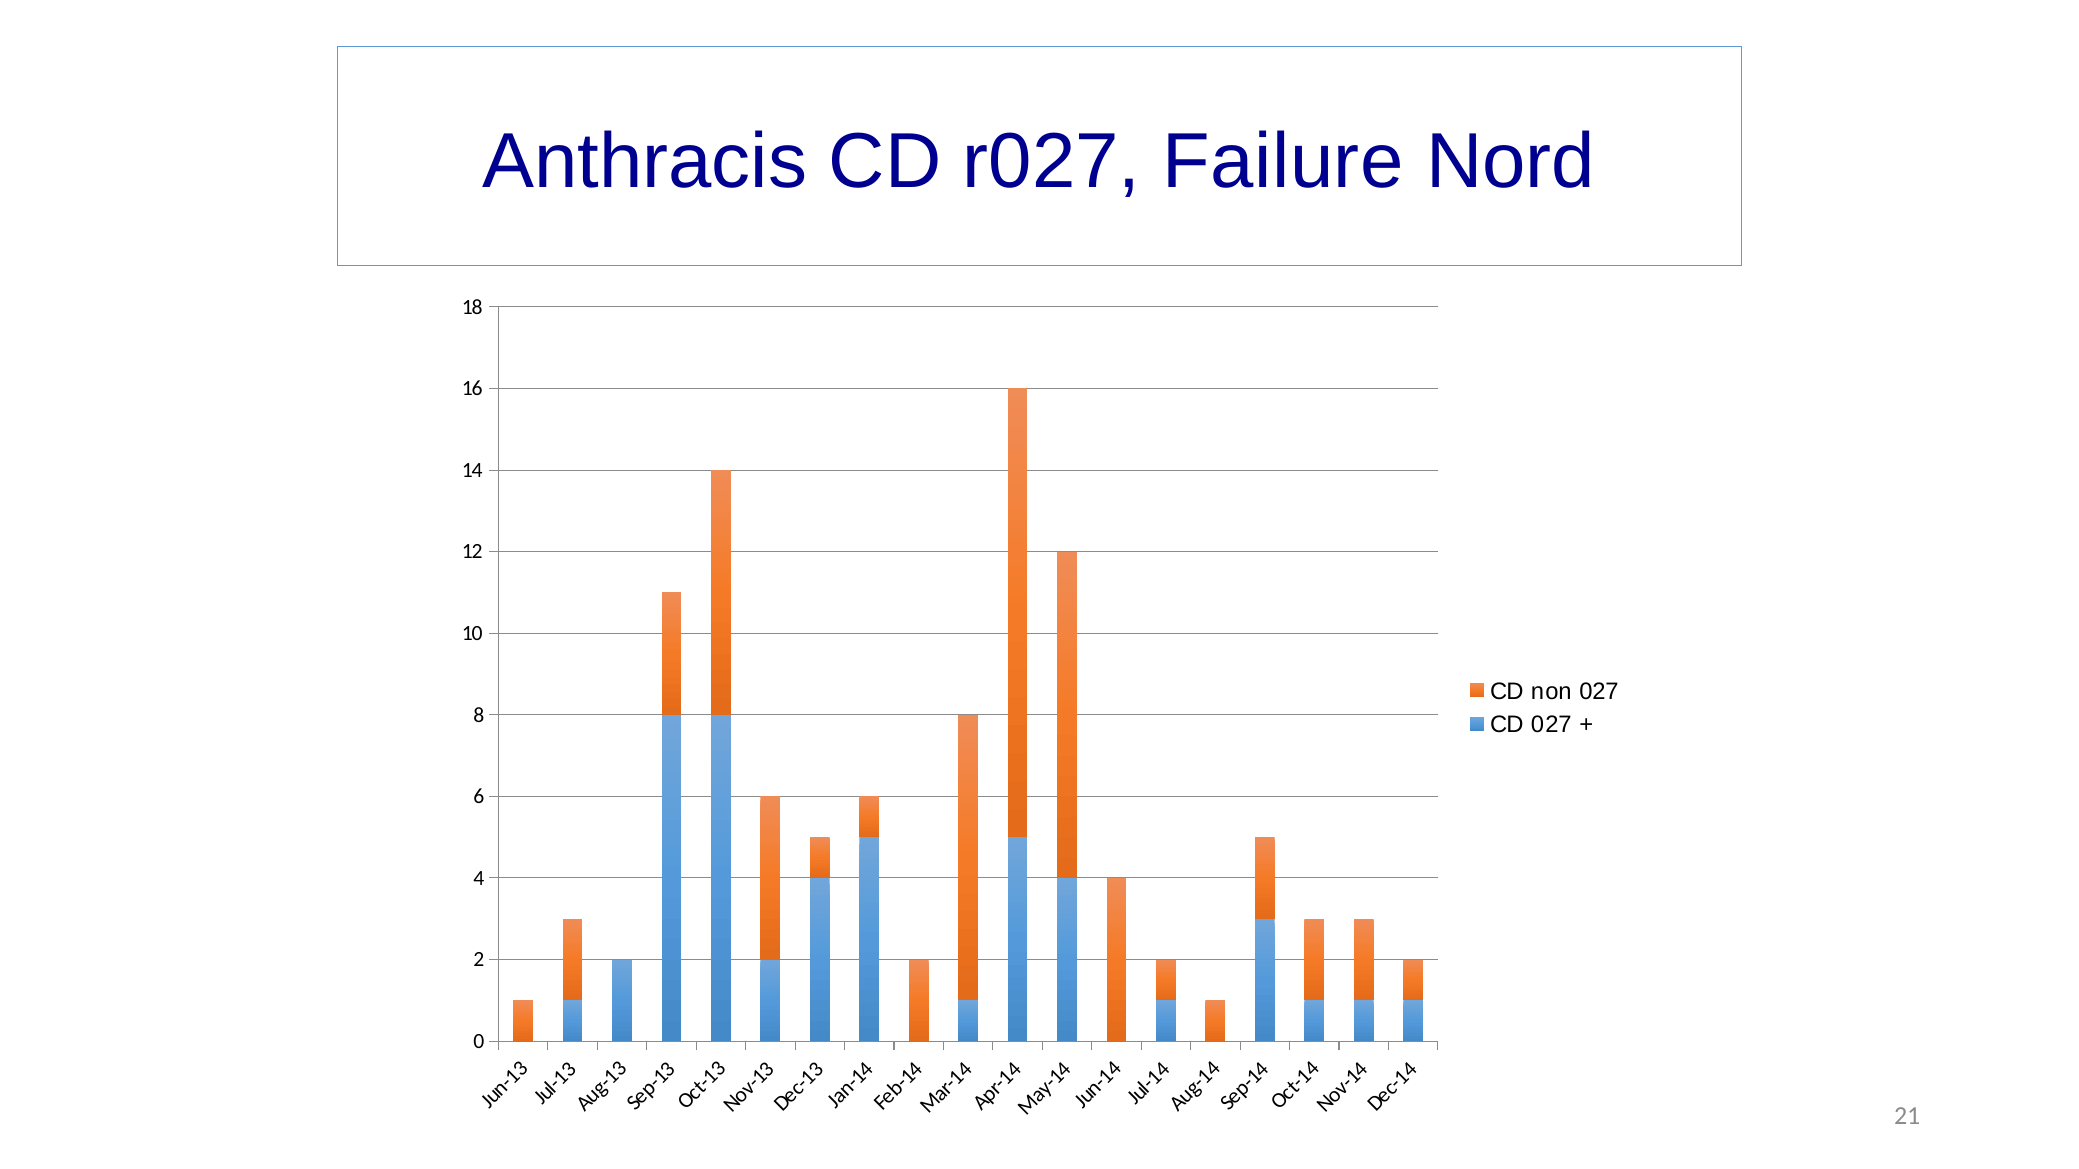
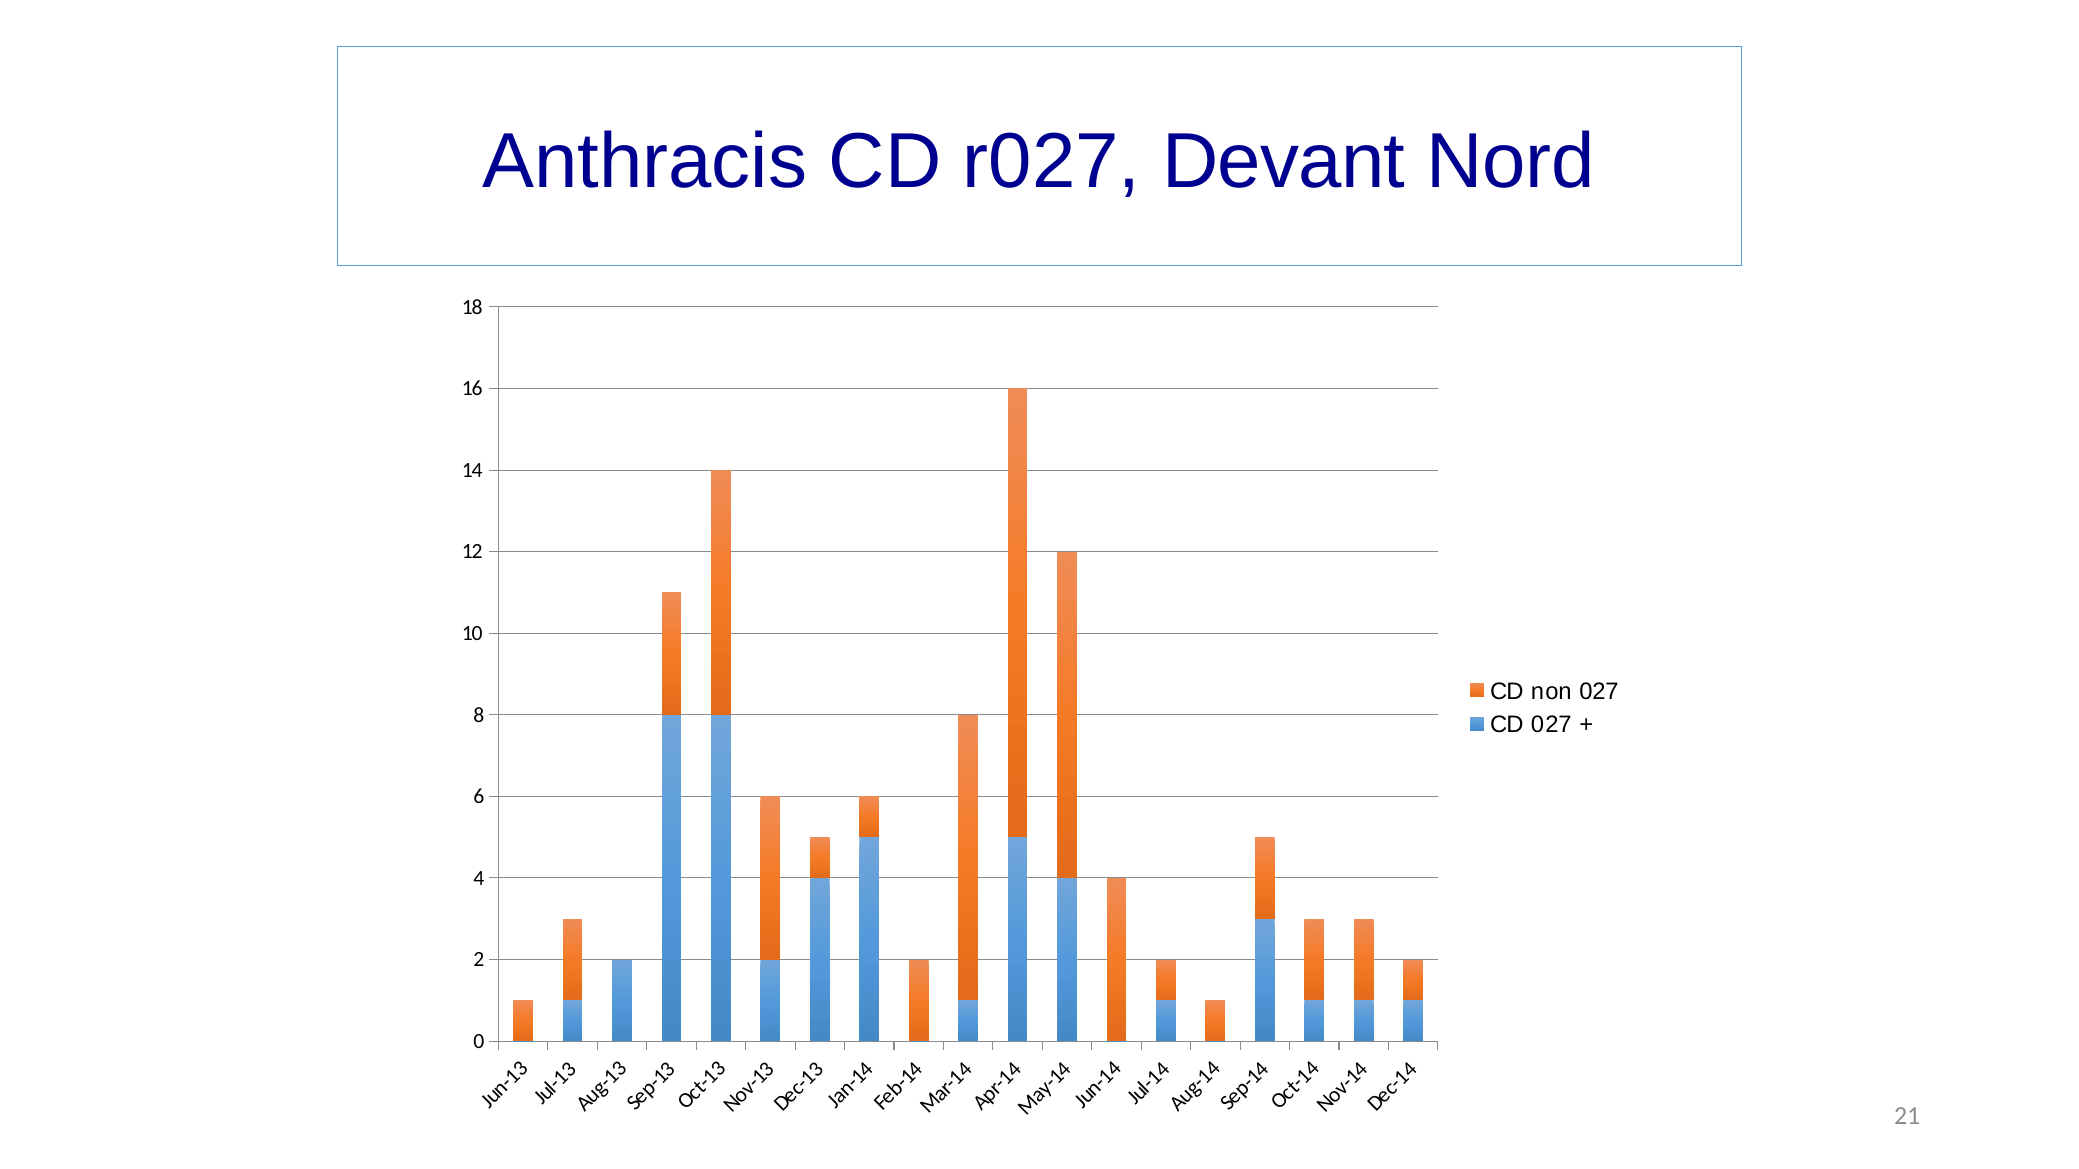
Failure: Failure -> Devant (1284, 162)
